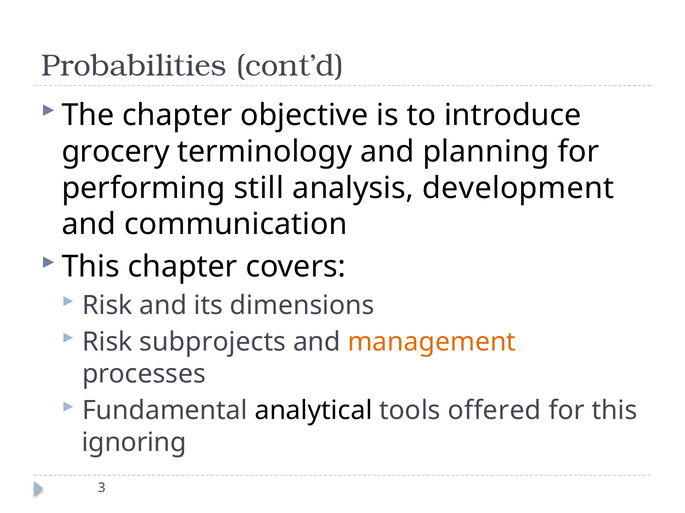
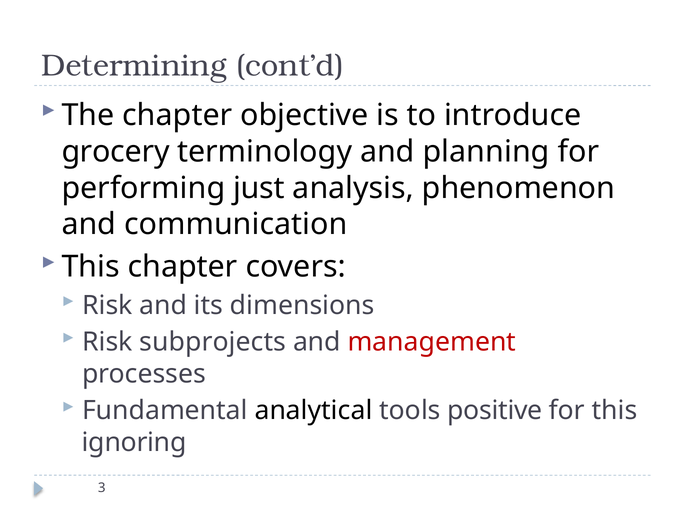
Probabilities: Probabilities -> Determining (134, 66)
still: still -> just (259, 188)
development: development -> phenomenon (518, 188)
management colour: orange -> red (432, 343)
offered: offered -> positive (495, 411)
